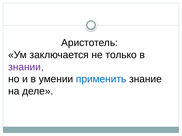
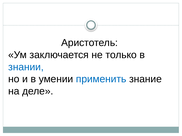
знании colour: purple -> blue (26, 67)
